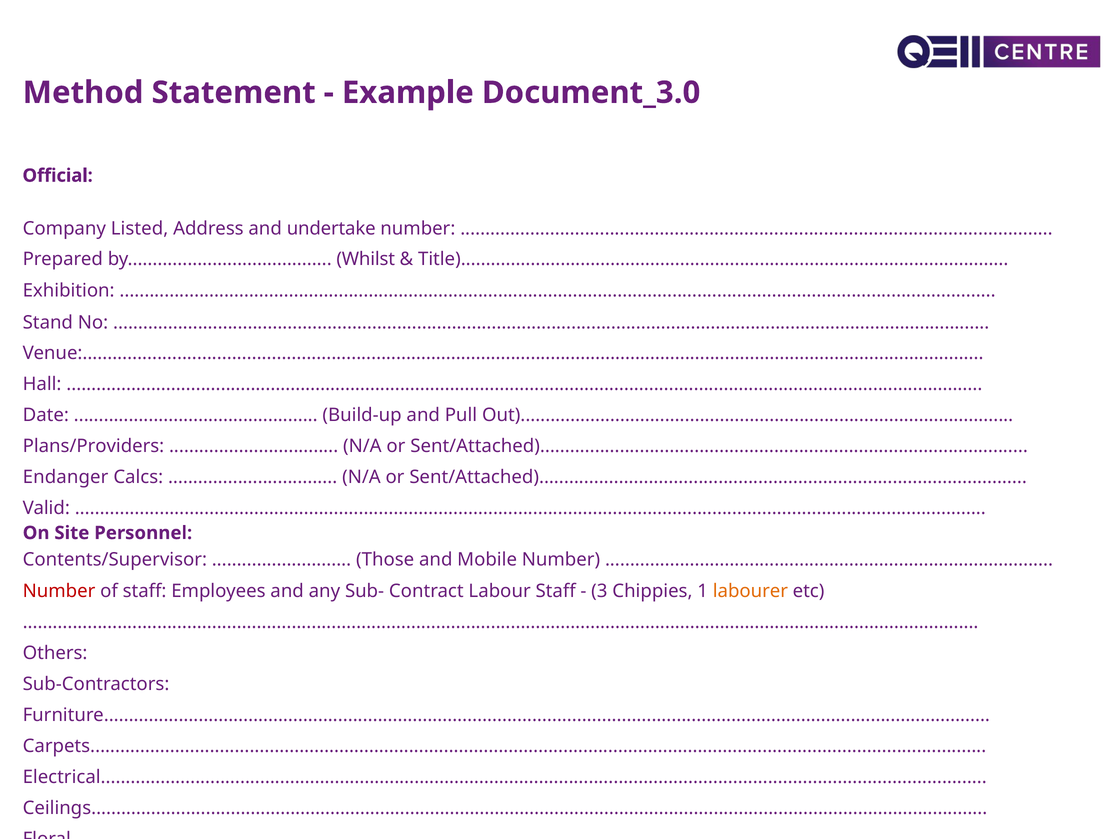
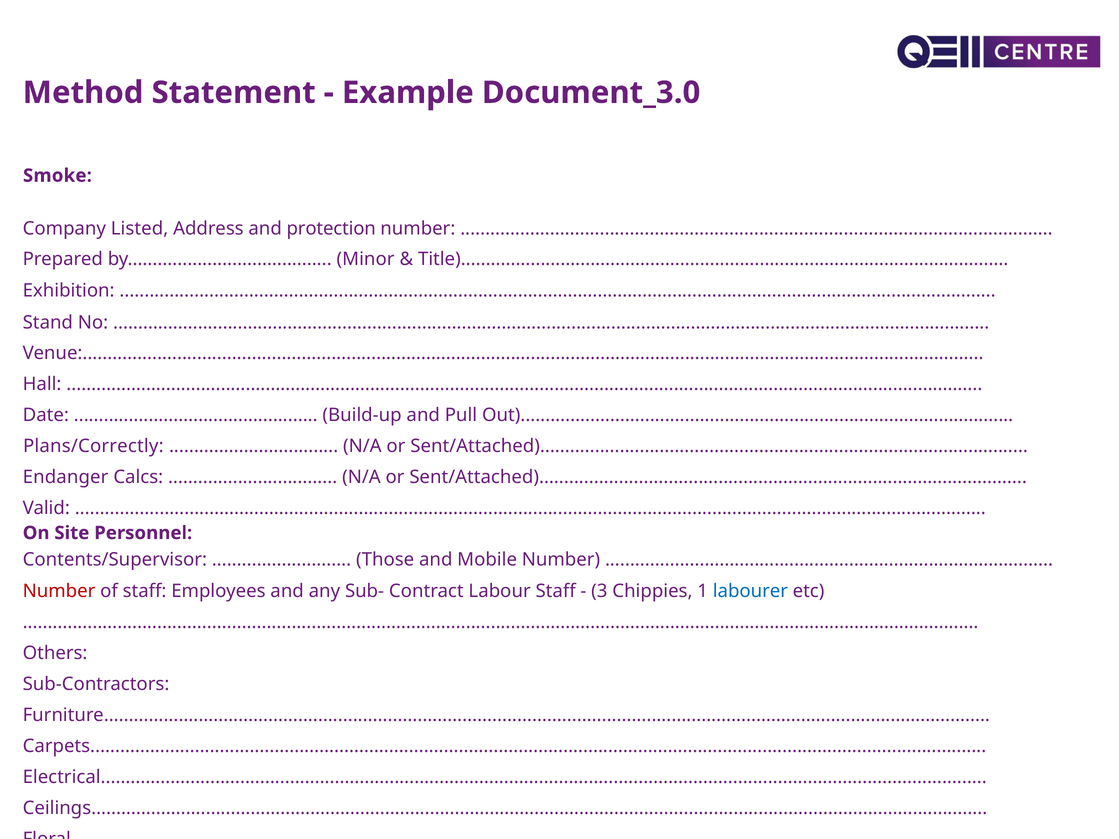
Official: Official -> Smoke (57, 176)
undertake: undertake -> protection (331, 229)
Whilst: Whilst -> Minor (366, 259)
Plans/Providers: Plans/Providers -> Plans/Correctly (93, 446)
labourer colour: orange -> blue (750, 591)
